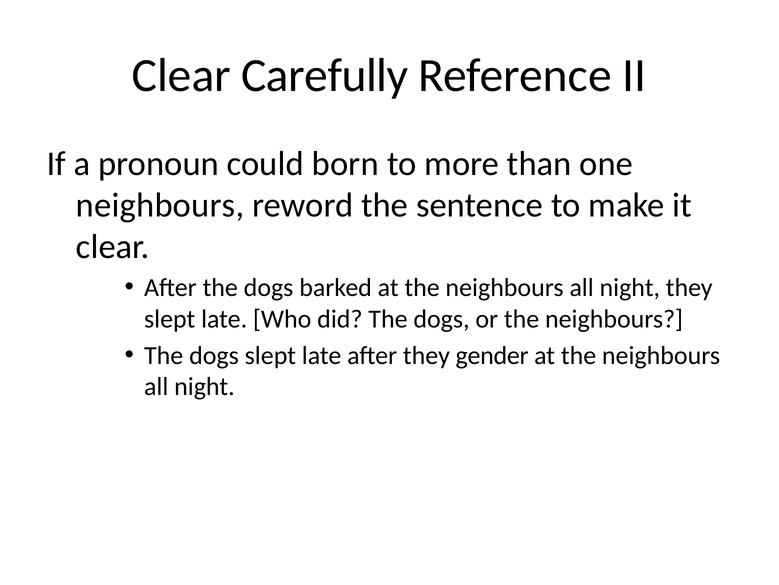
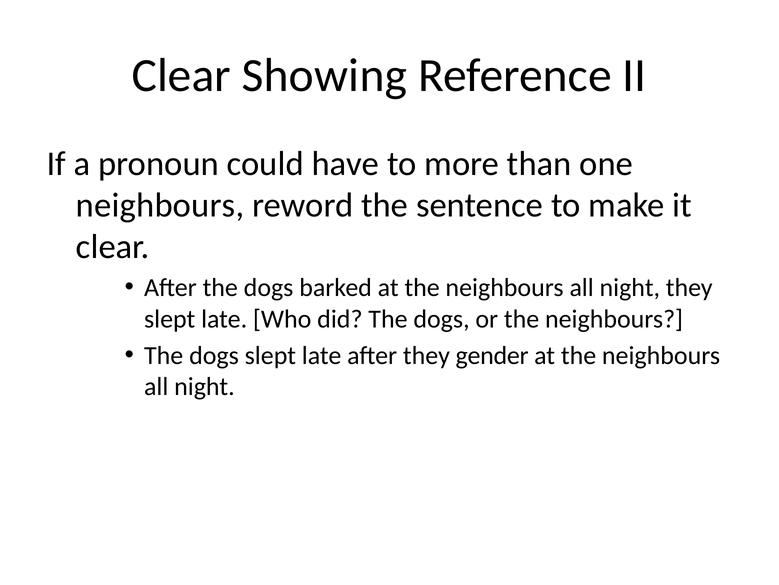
Carefully: Carefully -> Showing (324, 75)
born: born -> have (345, 163)
